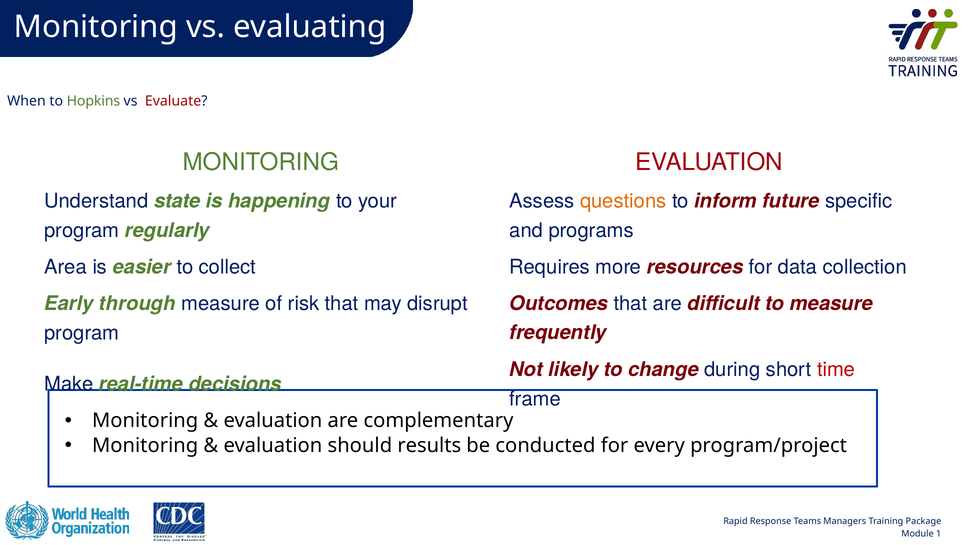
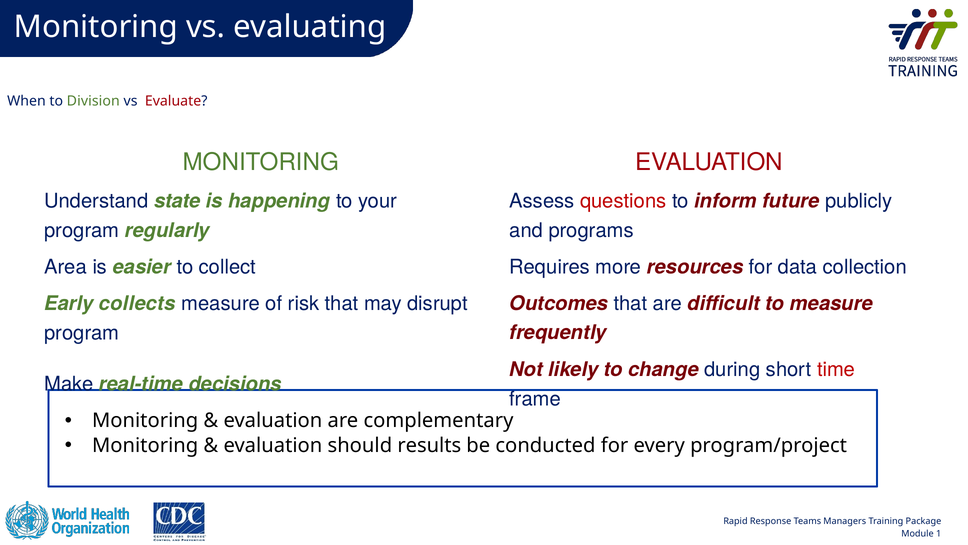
Hopkins: Hopkins -> Division (93, 101)
questions colour: orange -> red (623, 201)
specific: specific -> publicly (859, 201)
through: through -> collects (137, 304)
